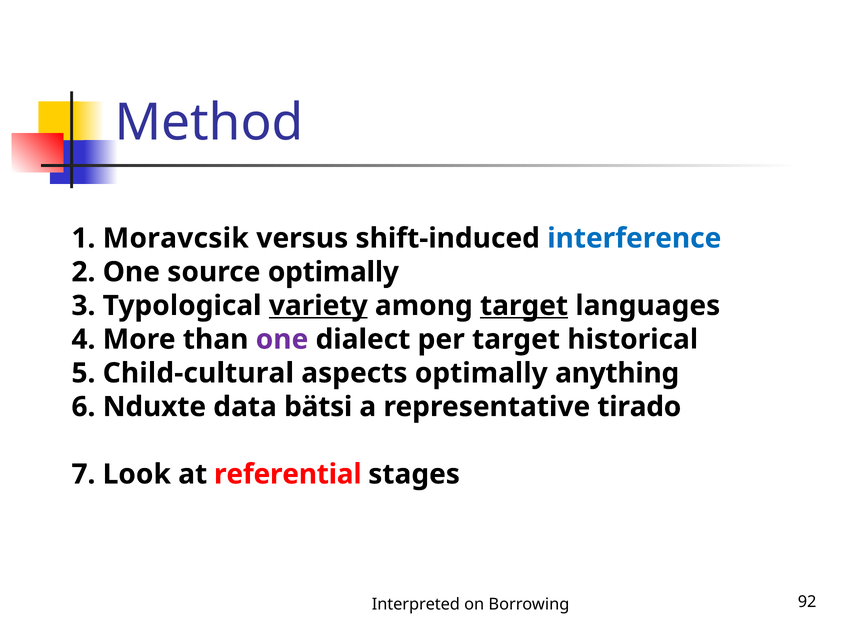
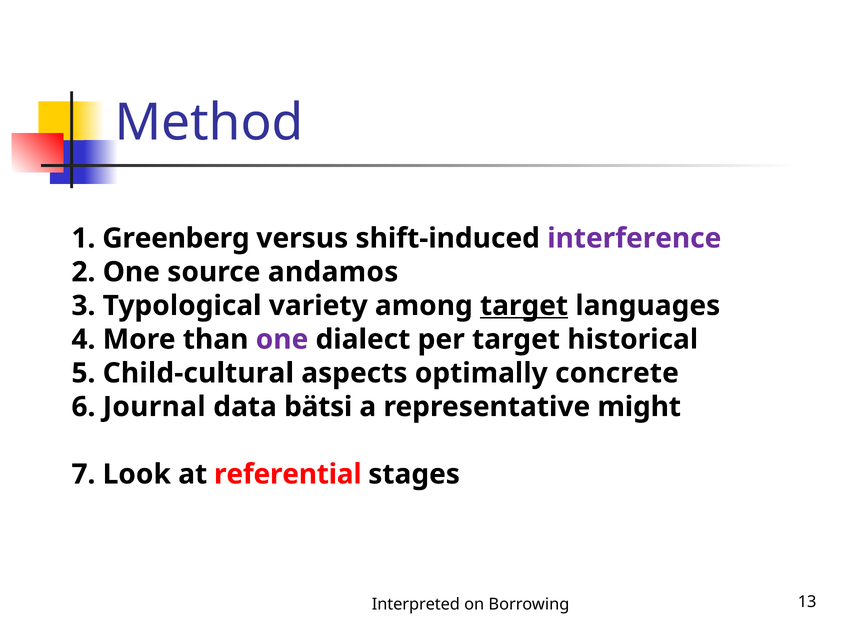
Moravcsik: Moravcsik -> Greenberg (176, 238)
interference colour: blue -> purple (634, 238)
source optimally: optimally -> andamos (333, 272)
variety underline: present -> none (318, 306)
anything: anything -> concrete (617, 373)
Nduxte: Nduxte -> Journal (154, 407)
tirado: tirado -> might (639, 407)
92: 92 -> 13 (807, 602)
